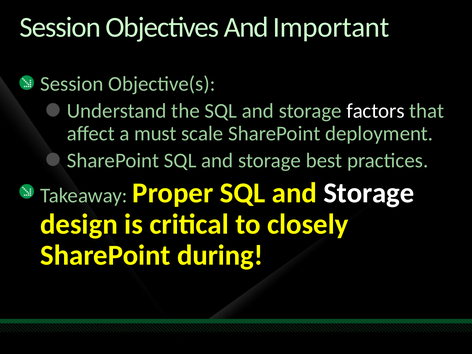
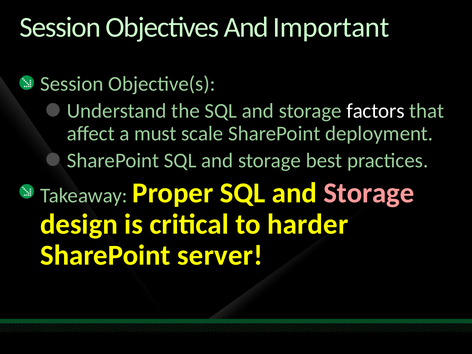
Storage colour: white -> pink (369, 193)
closely: closely -> harder (308, 224)
during: during -> server (220, 255)
